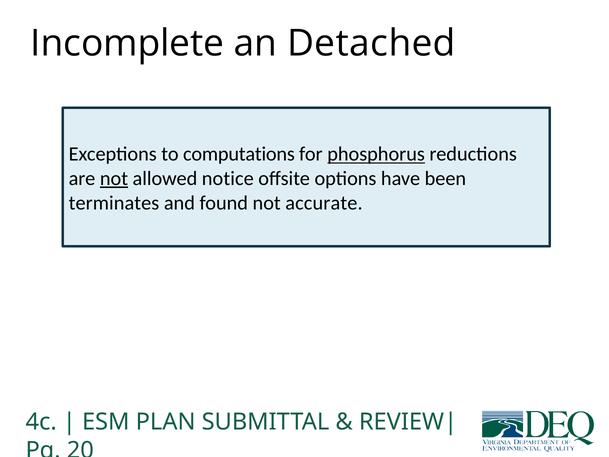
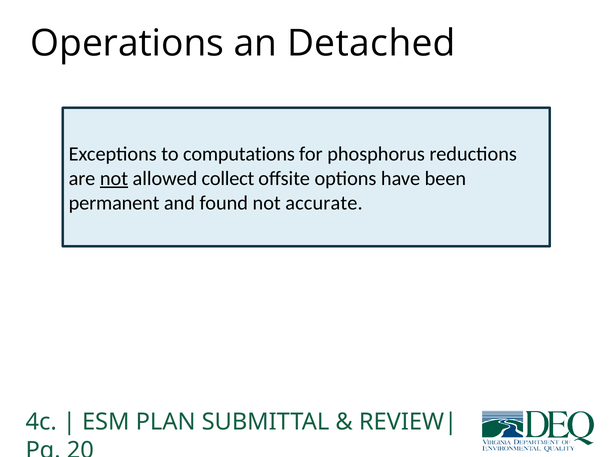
Incomplete: Incomplete -> Operations (127, 43)
phosphorus underline: present -> none (376, 154)
notice: notice -> collect (228, 178)
terminates: terminates -> permanent (114, 203)
